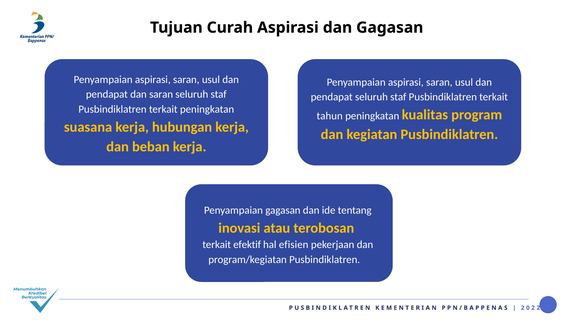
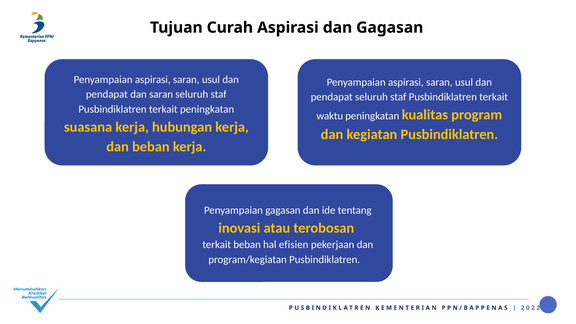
tahun: tahun -> waktu (330, 116)
terkait efektif: efektif -> beban (247, 245)
